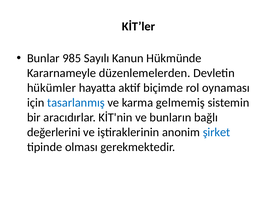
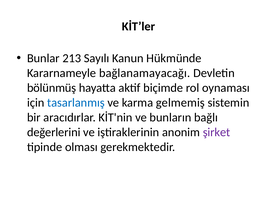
985: 985 -> 213 (72, 58)
düzenlemelerden: düzenlemelerden -> bağlanamayacağı (145, 73)
hükümler: hükümler -> bölünmüş (52, 88)
şirket colour: blue -> purple (217, 132)
